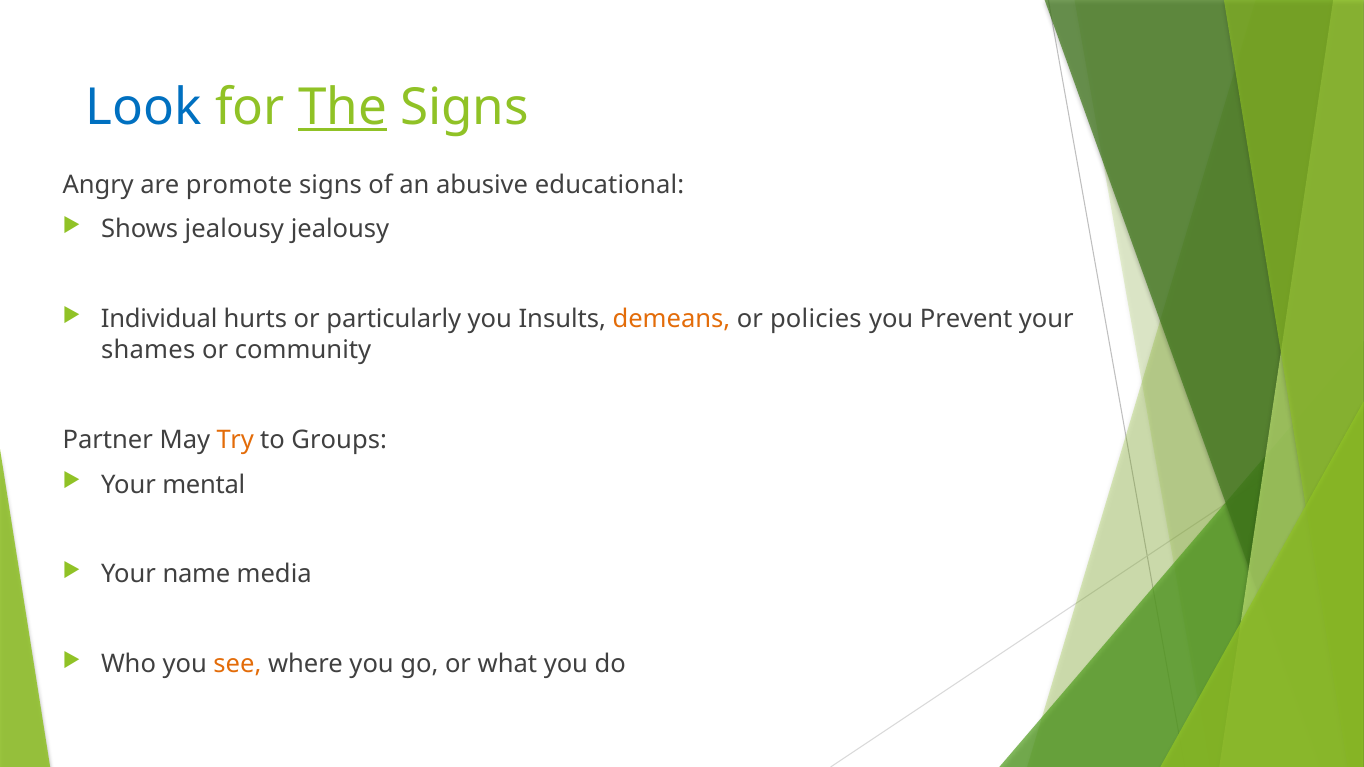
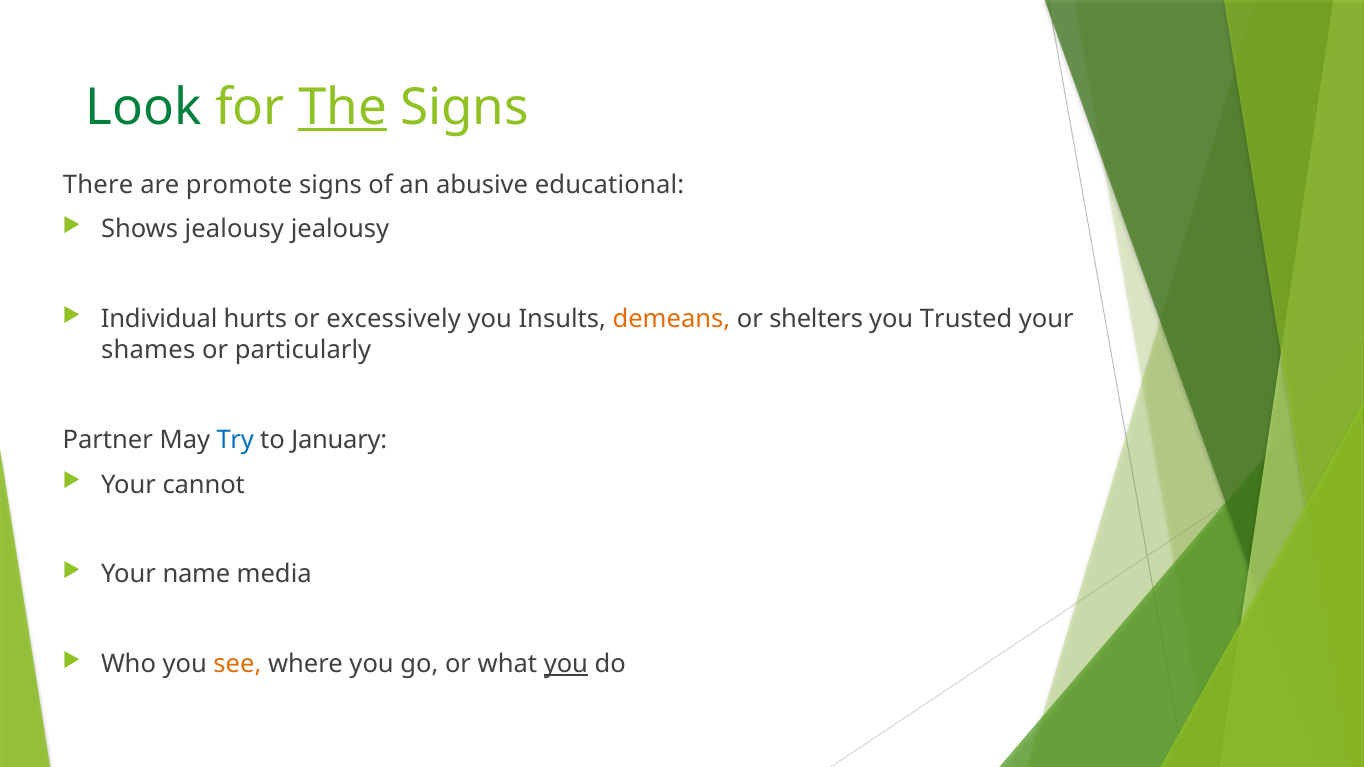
Look colour: blue -> green (144, 108)
Angry: Angry -> There (98, 185)
particularly: particularly -> excessively (394, 319)
policies: policies -> shelters (816, 319)
Prevent: Prevent -> Trusted (966, 319)
community: community -> particularly (303, 350)
Try colour: orange -> blue (235, 440)
Groups: Groups -> January (339, 440)
mental: mental -> cannot (204, 485)
you underline: none -> present (566, 664)
